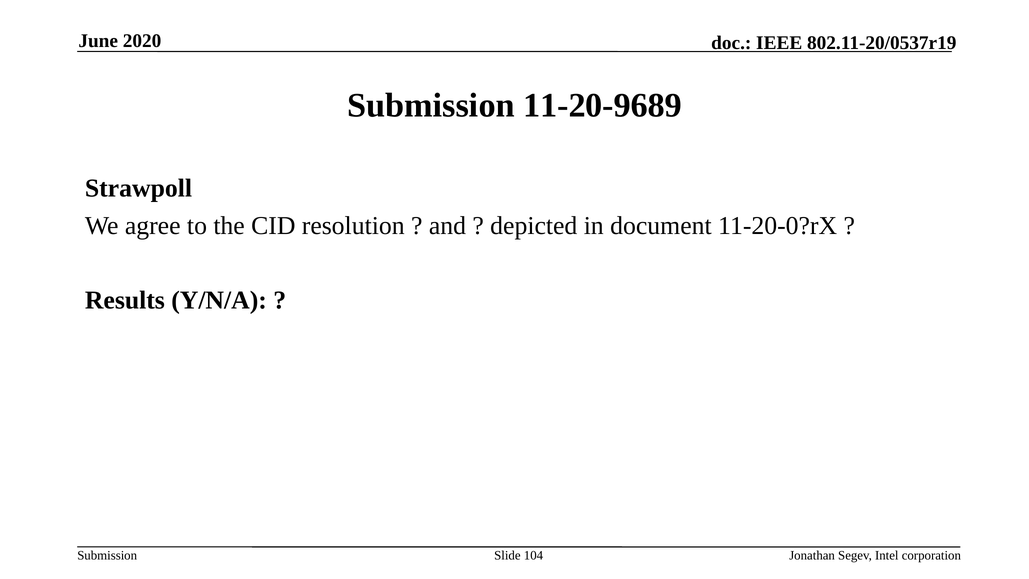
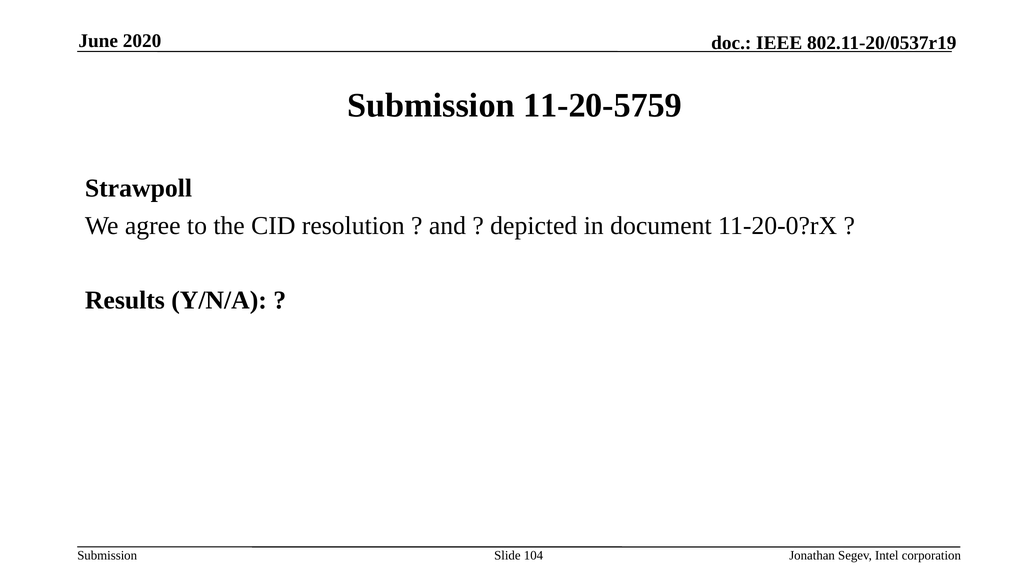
11-20-9689: 11-20-9689 -> 11-20-5759 (603, 105)
